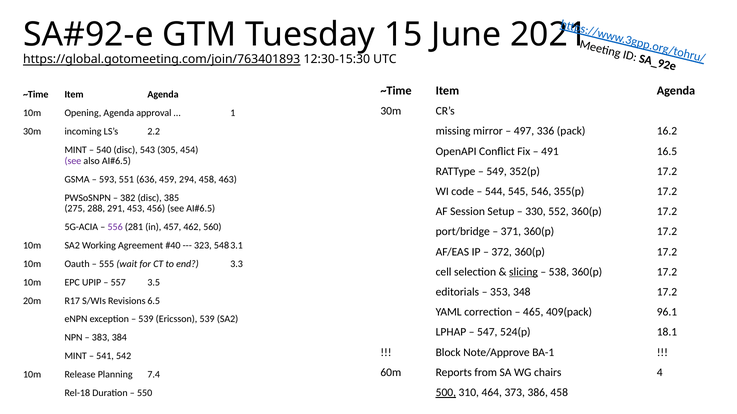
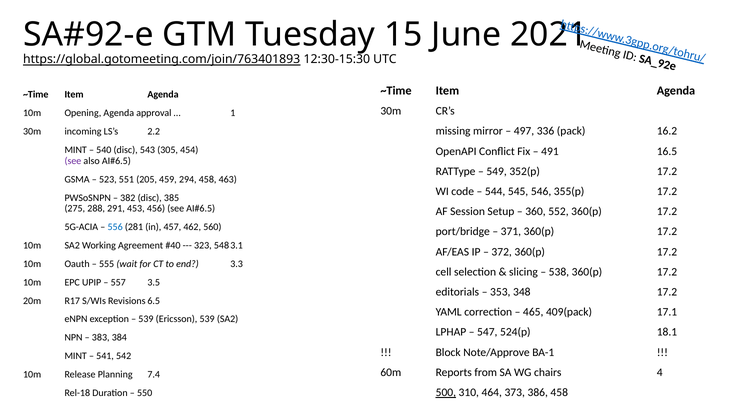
593: 593 -> 523 (108, 180)
636: 636 -> 205 (147, 180)
330: 330 -> 360 (535, 212)
556 colour: purple -> blue (115, 227)
slicing underline: present -> none (523, 272)
96.1: 96.1 -> 17.1 (667, 313)
